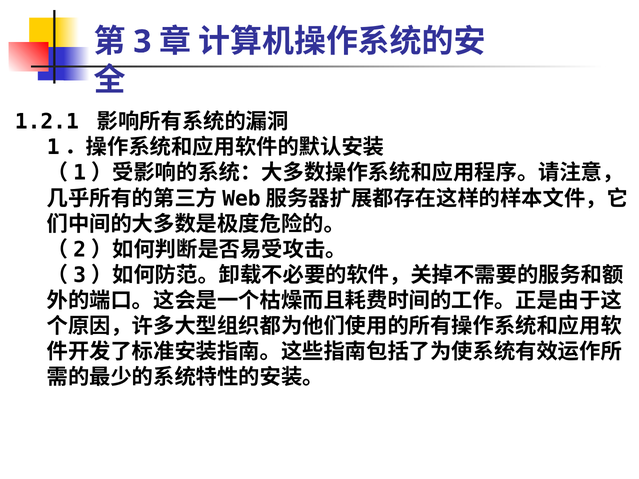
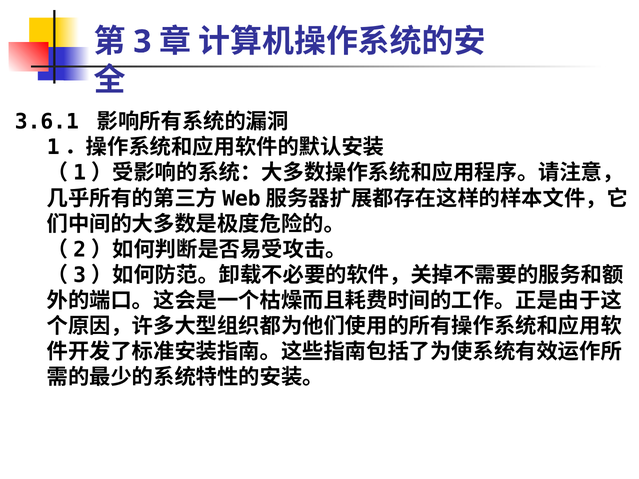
1.2.1: 1.2.1 -> 3.6.1 (47, 122)
